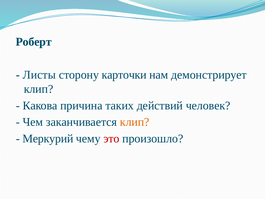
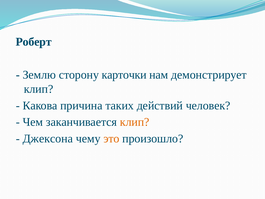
Листы: Листы -> Землю (39, 75)
Меркурий: Меркурий -> Джексона (48, 138)
это colour: red -> orange (111, 138)
